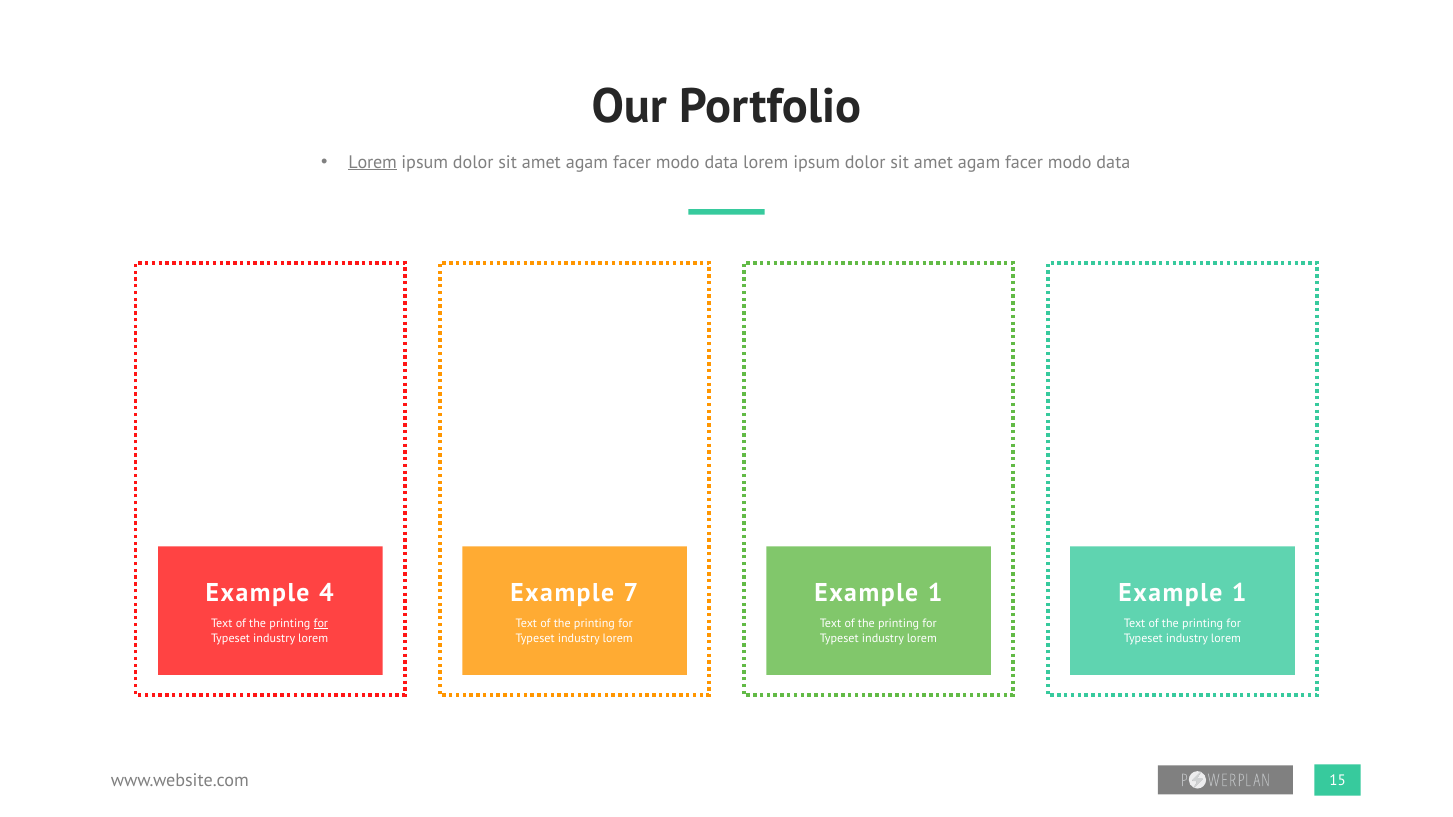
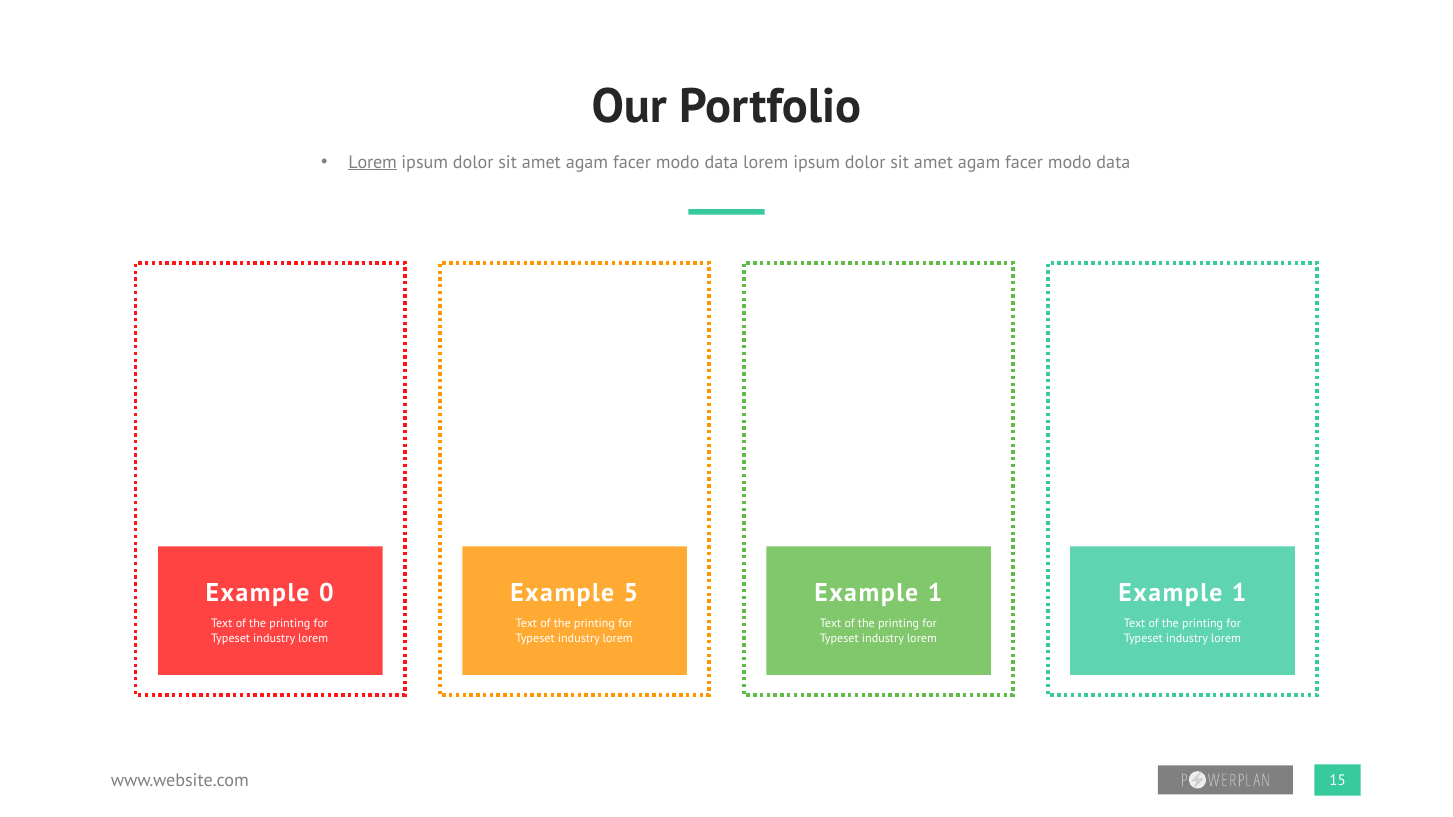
4: 4 -> 0 (326, 594)
7: 7 -> 5 (631, 594)
for underline: present -> none (321, 624)
